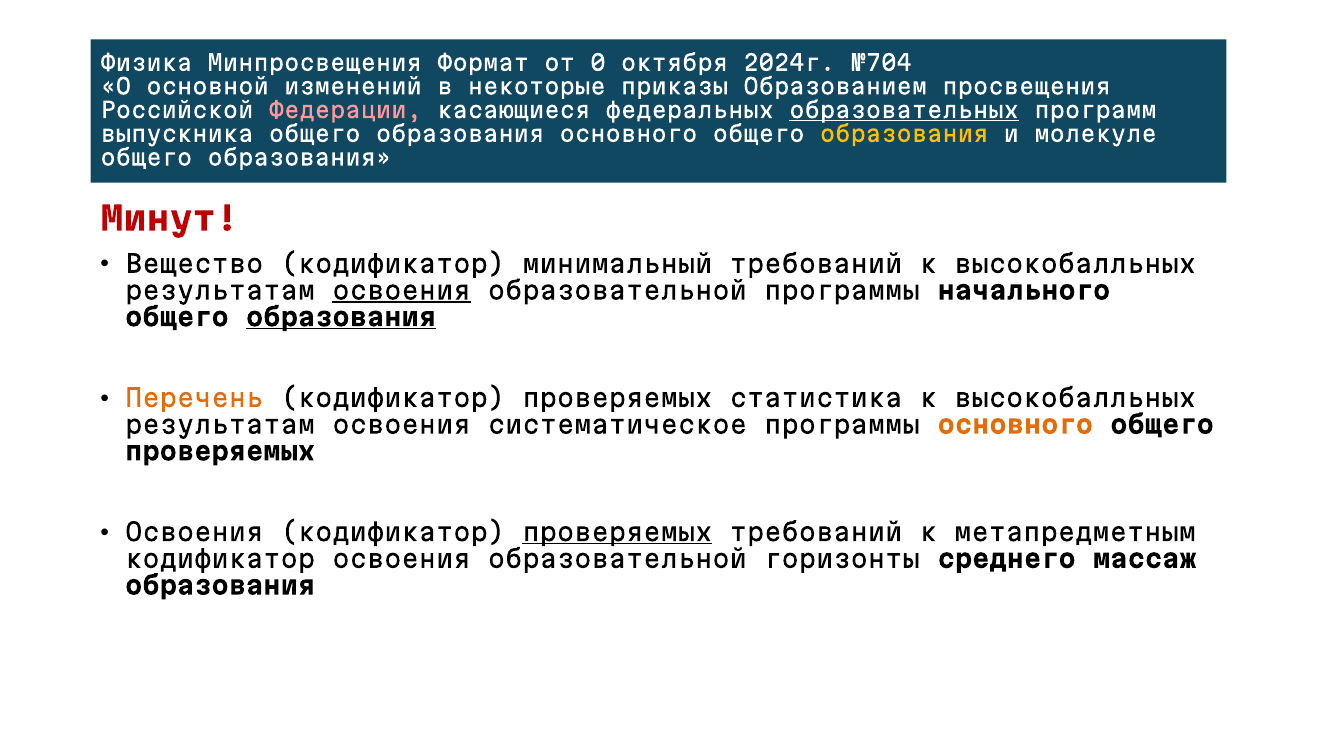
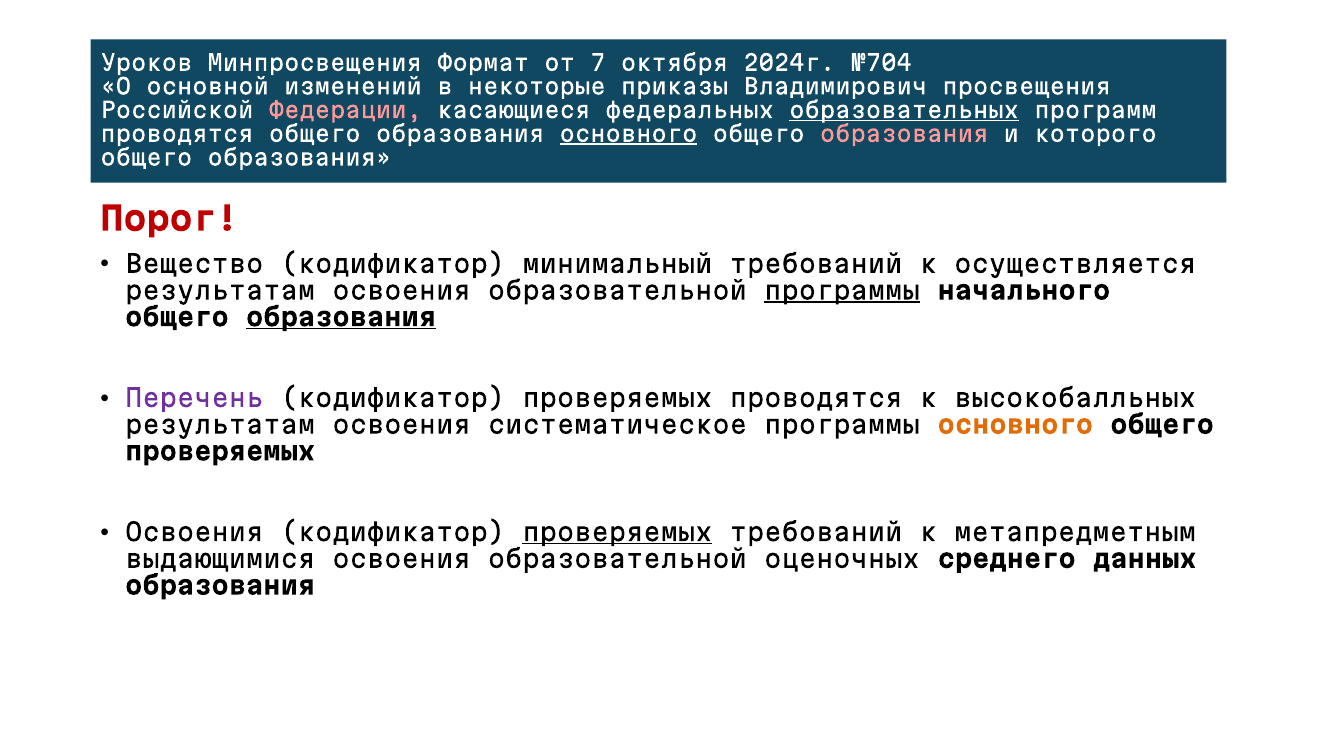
Физика: Физика -> Уроков (146, 63)
0: 0 -> 7 (598, 63)
Образованием: Образованием -> Владимирович (835, 87)
выпускника: выпускника -> проводятся (177, 135)
основного underline: none -> present (628, 135)
образования colour: yellow -> pink (904, 135)
молекуле: молекуле -> которого (1096, 135)
Минут: Минут -> Порог (170, 220)
требований к высокобалльных: высокобалльных -> осуществляется (1075, 265)
освоения underline: present -> none (401, 291)
программы underline: none -> present (842, 291)
Перечень colour: orange -> purple (194, 399)
проверяемых статистика: статистика -> проводятся (816, 399)
кодификатор: кодификатор -> выдающимися (220, 560)
горизонты: горизонты -> оценочных (842, 560)
массаж: массаж -> данных (1145, 560)
